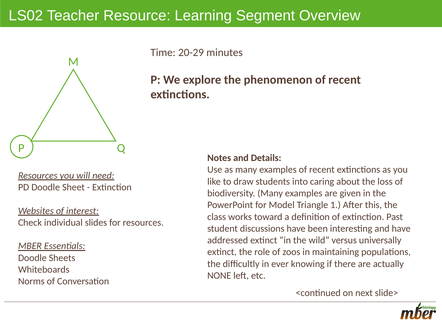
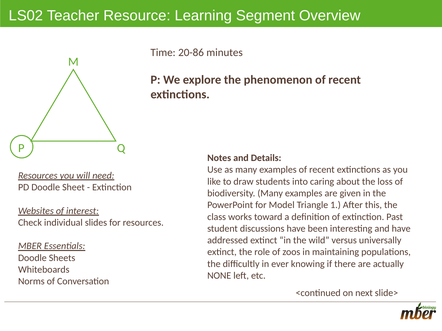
20-29: 20-29 -> 20-86 (191, 53)
